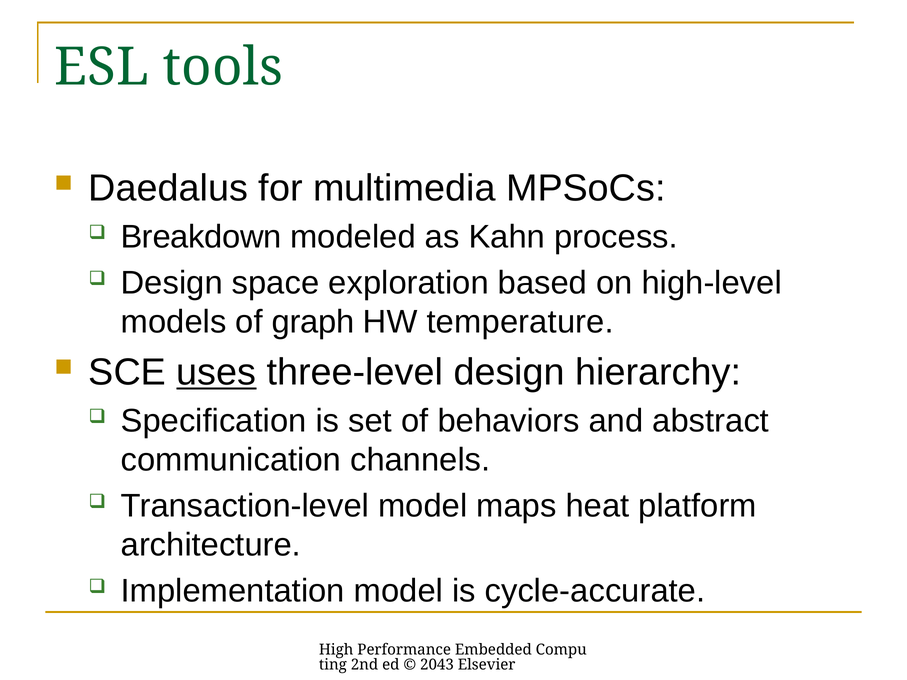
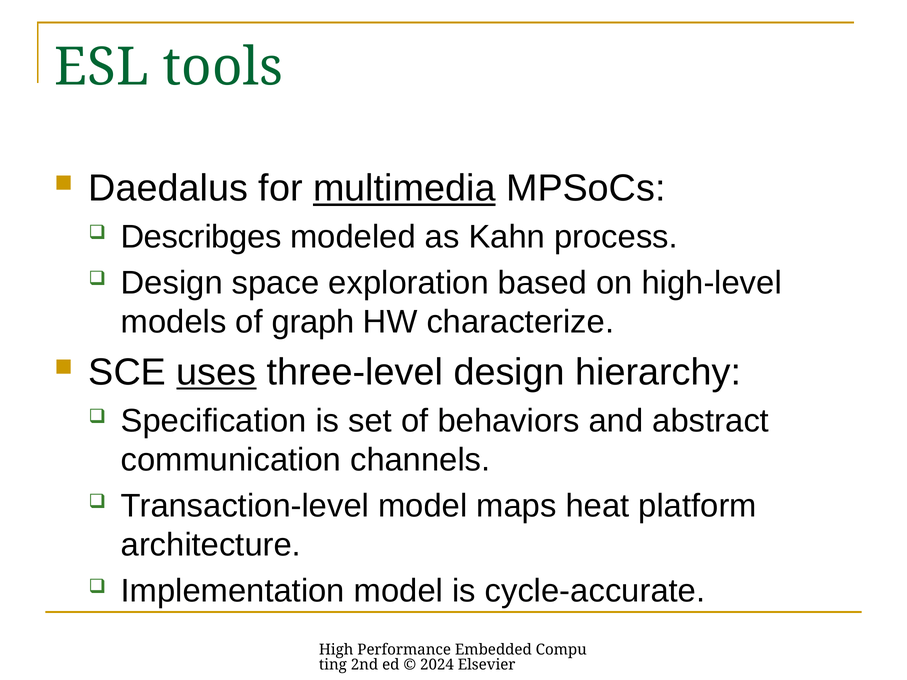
multimedia underline: none -> present (404, 189)
Breakdown: Breakdown -> Describges (201, 237)
temperature: temperature -> characterize (520, 322)
2043: 2043 -> 2024 (437, 665)
